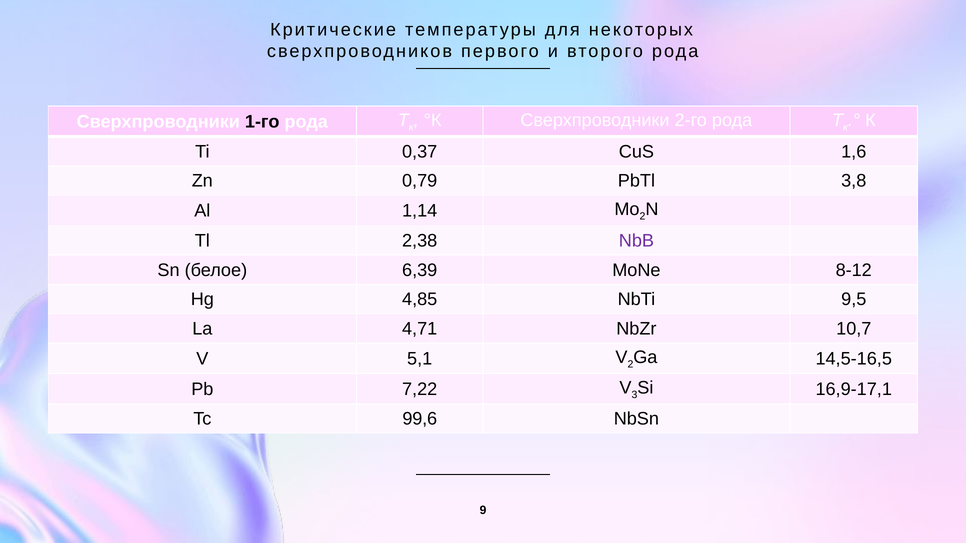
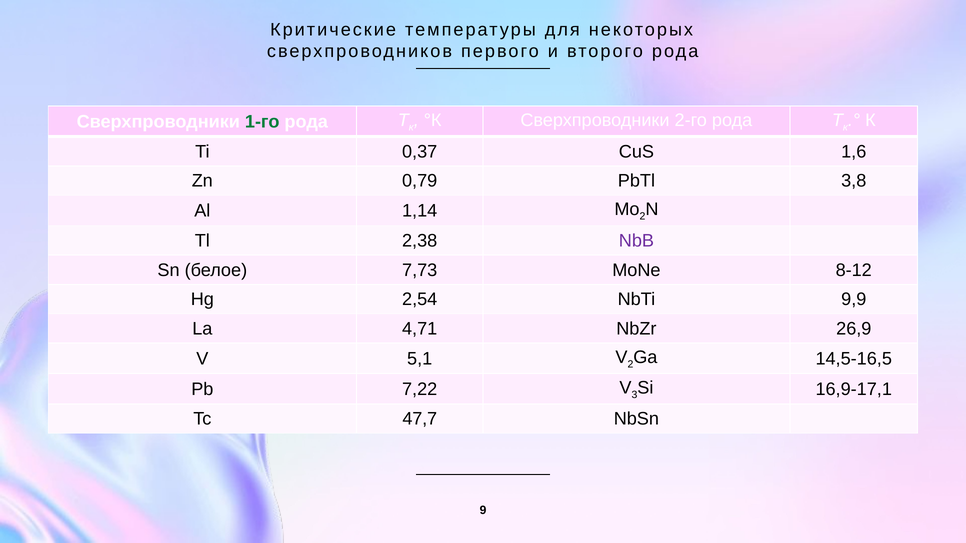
1-го colour: black -> green (262, 122)
6,39: 6,39 -> 7,73 (420, 270)
4,85: 4,85 -> 2,54 (420, 300)
9,5: 9,5 -> 9,9 (854, 300)
10,7: 10,7 -> 26,9 (854, 329)
99,6: 99,6 -> 47,7 (420, 419)
